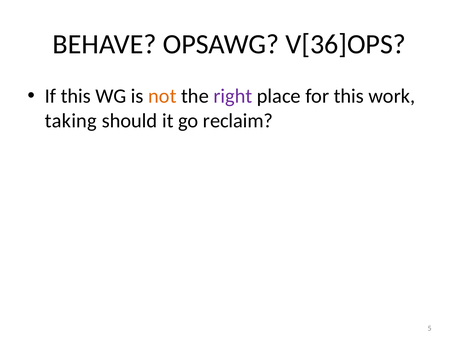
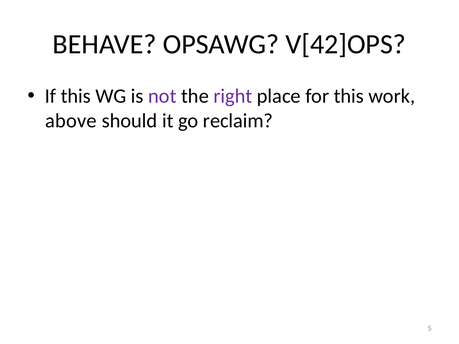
V[36]OPS: V[36]OPS -> V[42]OPS (346, 44)
not colour: orange -> purple (162, 96)
taking: taking -> above (71, 121)
